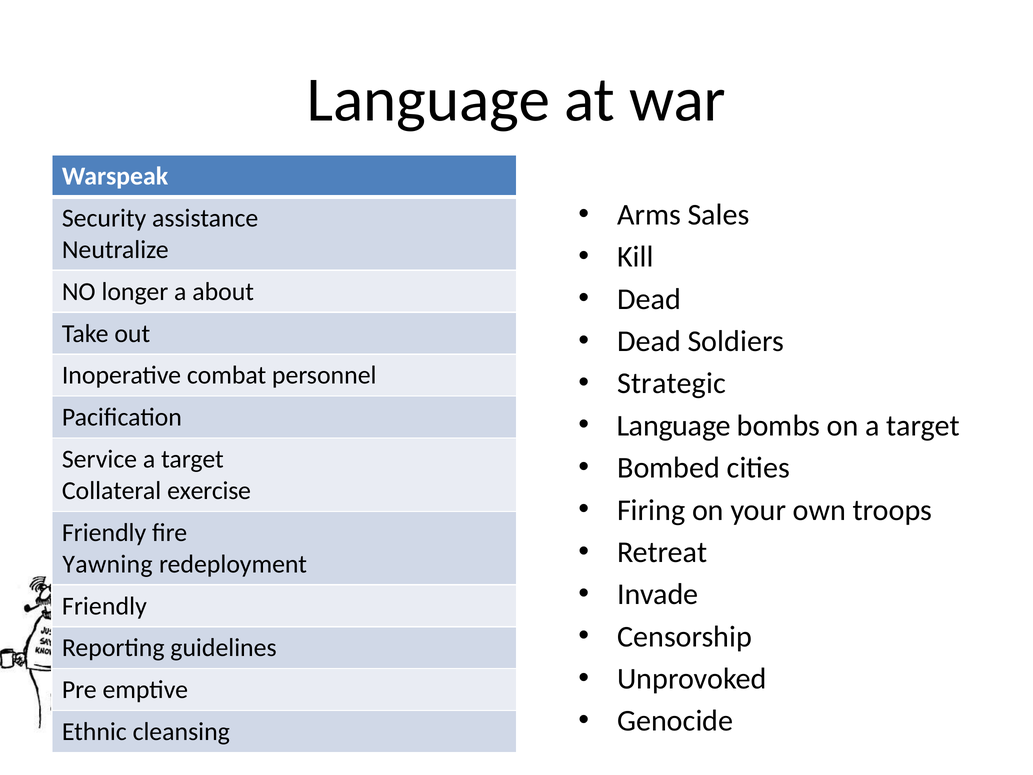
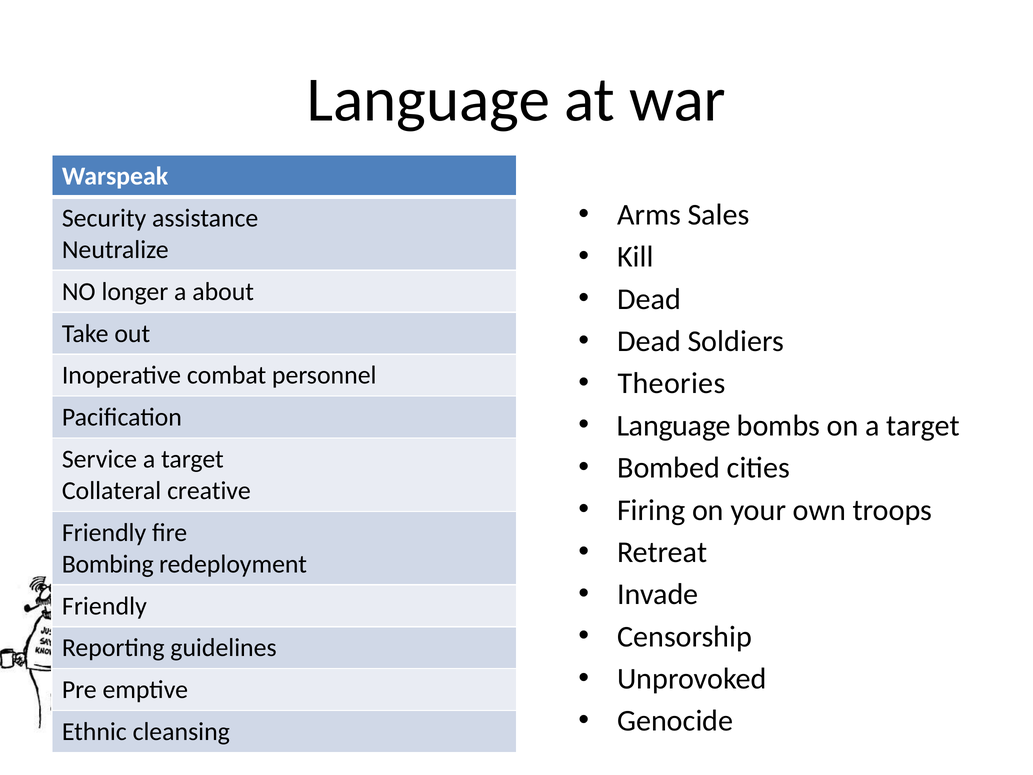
Strategic: Strategic -> Theories (672, 383)
exercise: exercise -> creative (209, 491)
Yawning: Yawning -> Bombing (108, 564)
